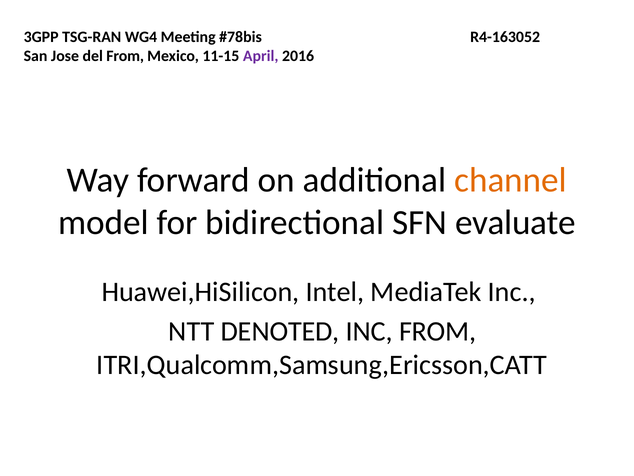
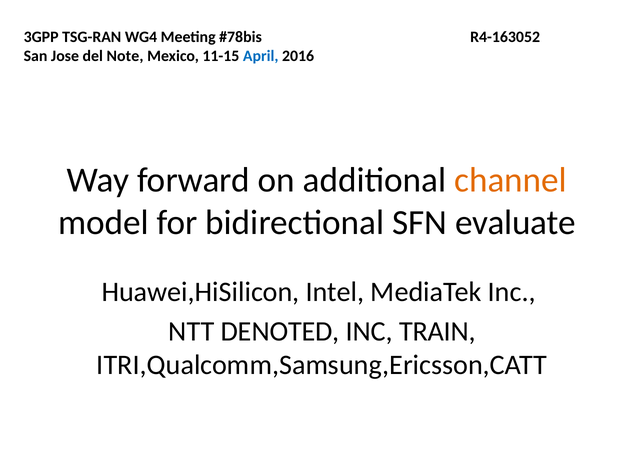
del From: From -> Note (125, 56)
April colour: purple -> blue (261, 56)
INC FROM: FROM -> TRAIN (438, 331)
